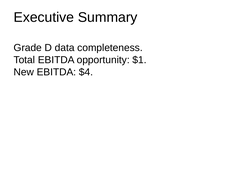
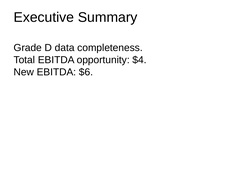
$1: $1 -> $4 (140, 60)
$4: $4 -> $6 (86, 72)
